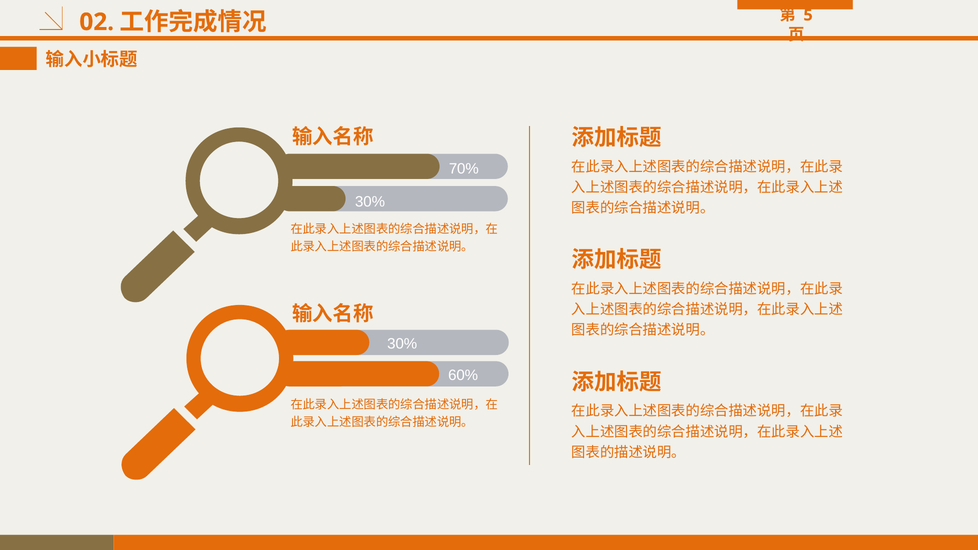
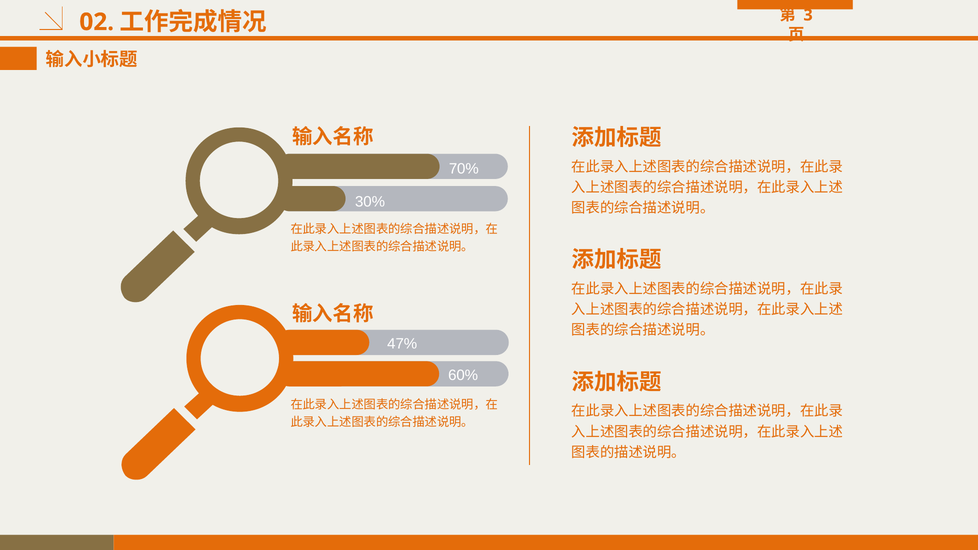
5: 5 -> 3 (808, 15)
30%: 30% -> 47% (402, 344)
